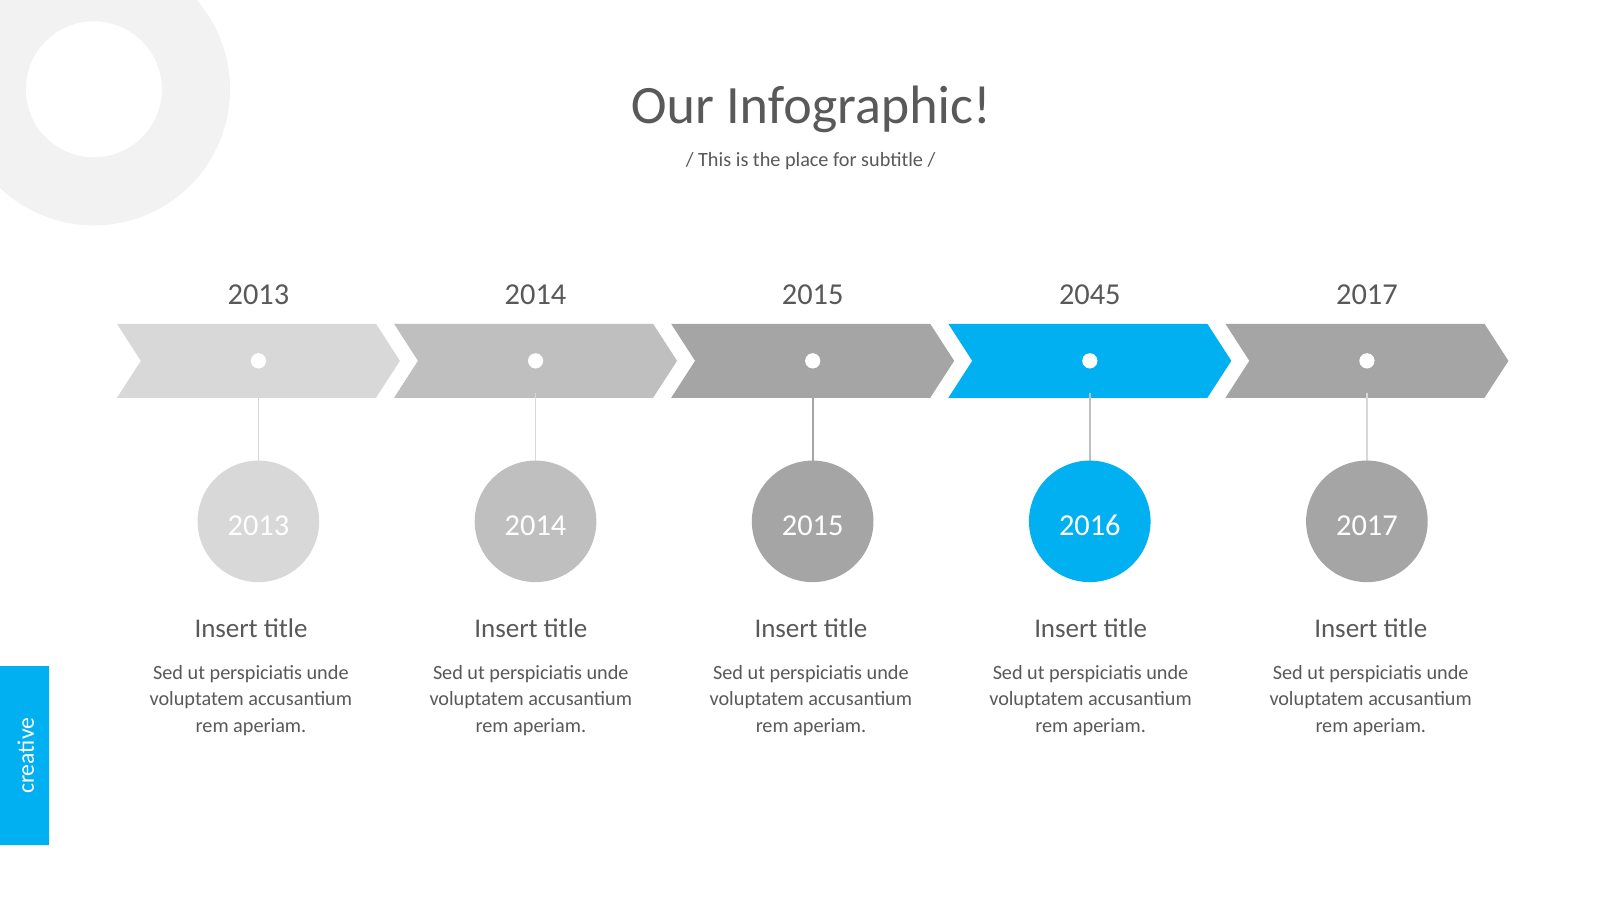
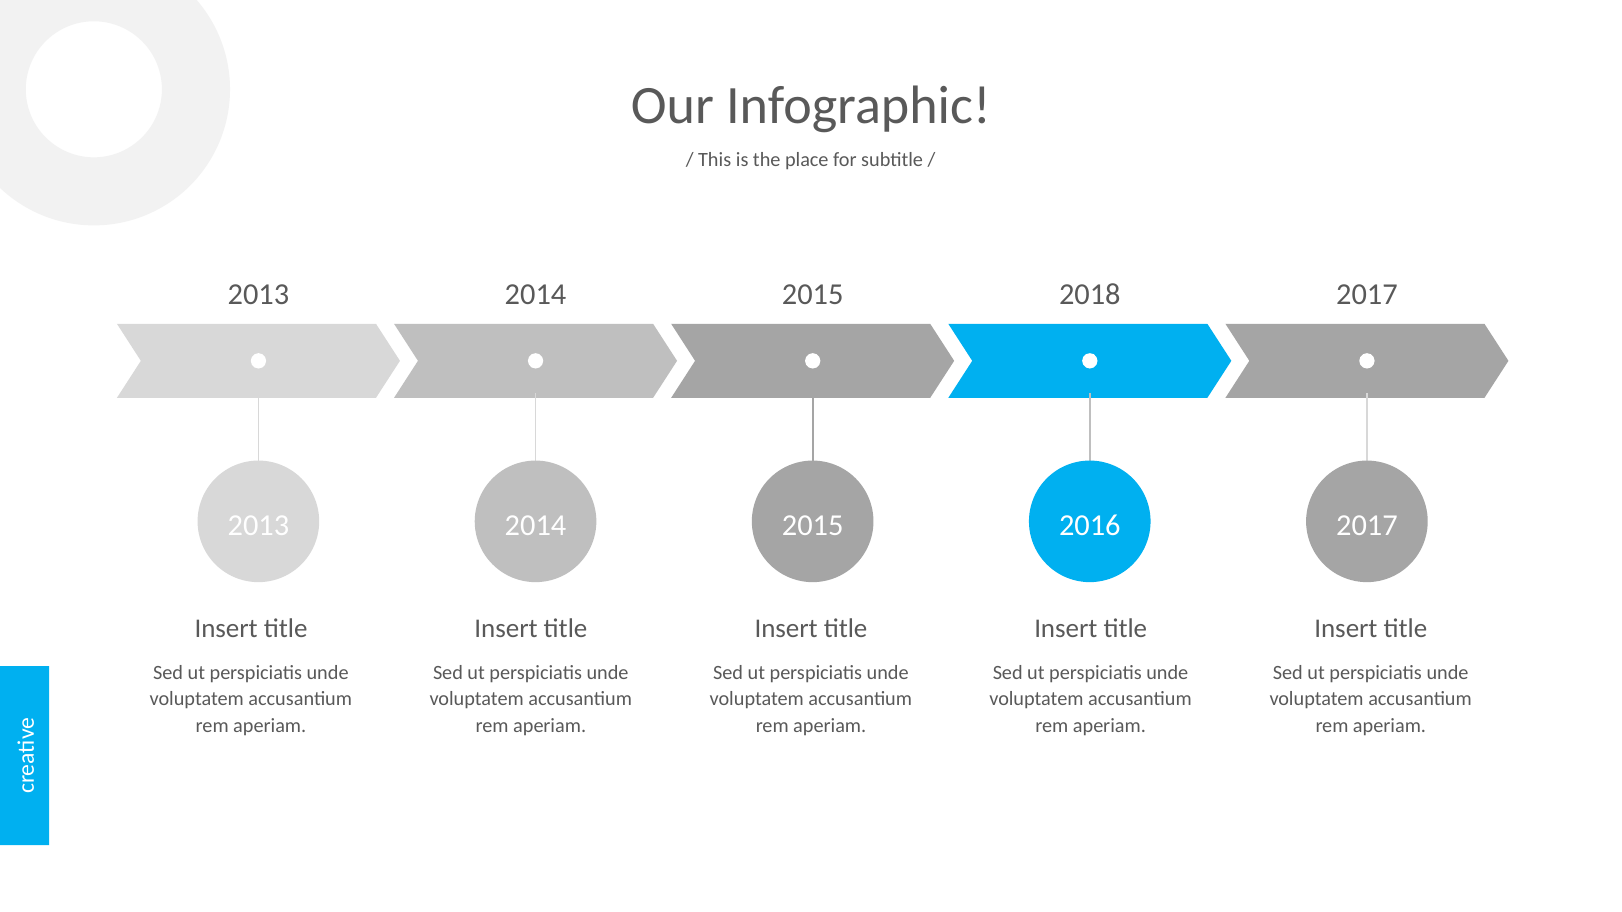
2045: 2045 -> 2018 (1090, 295)
